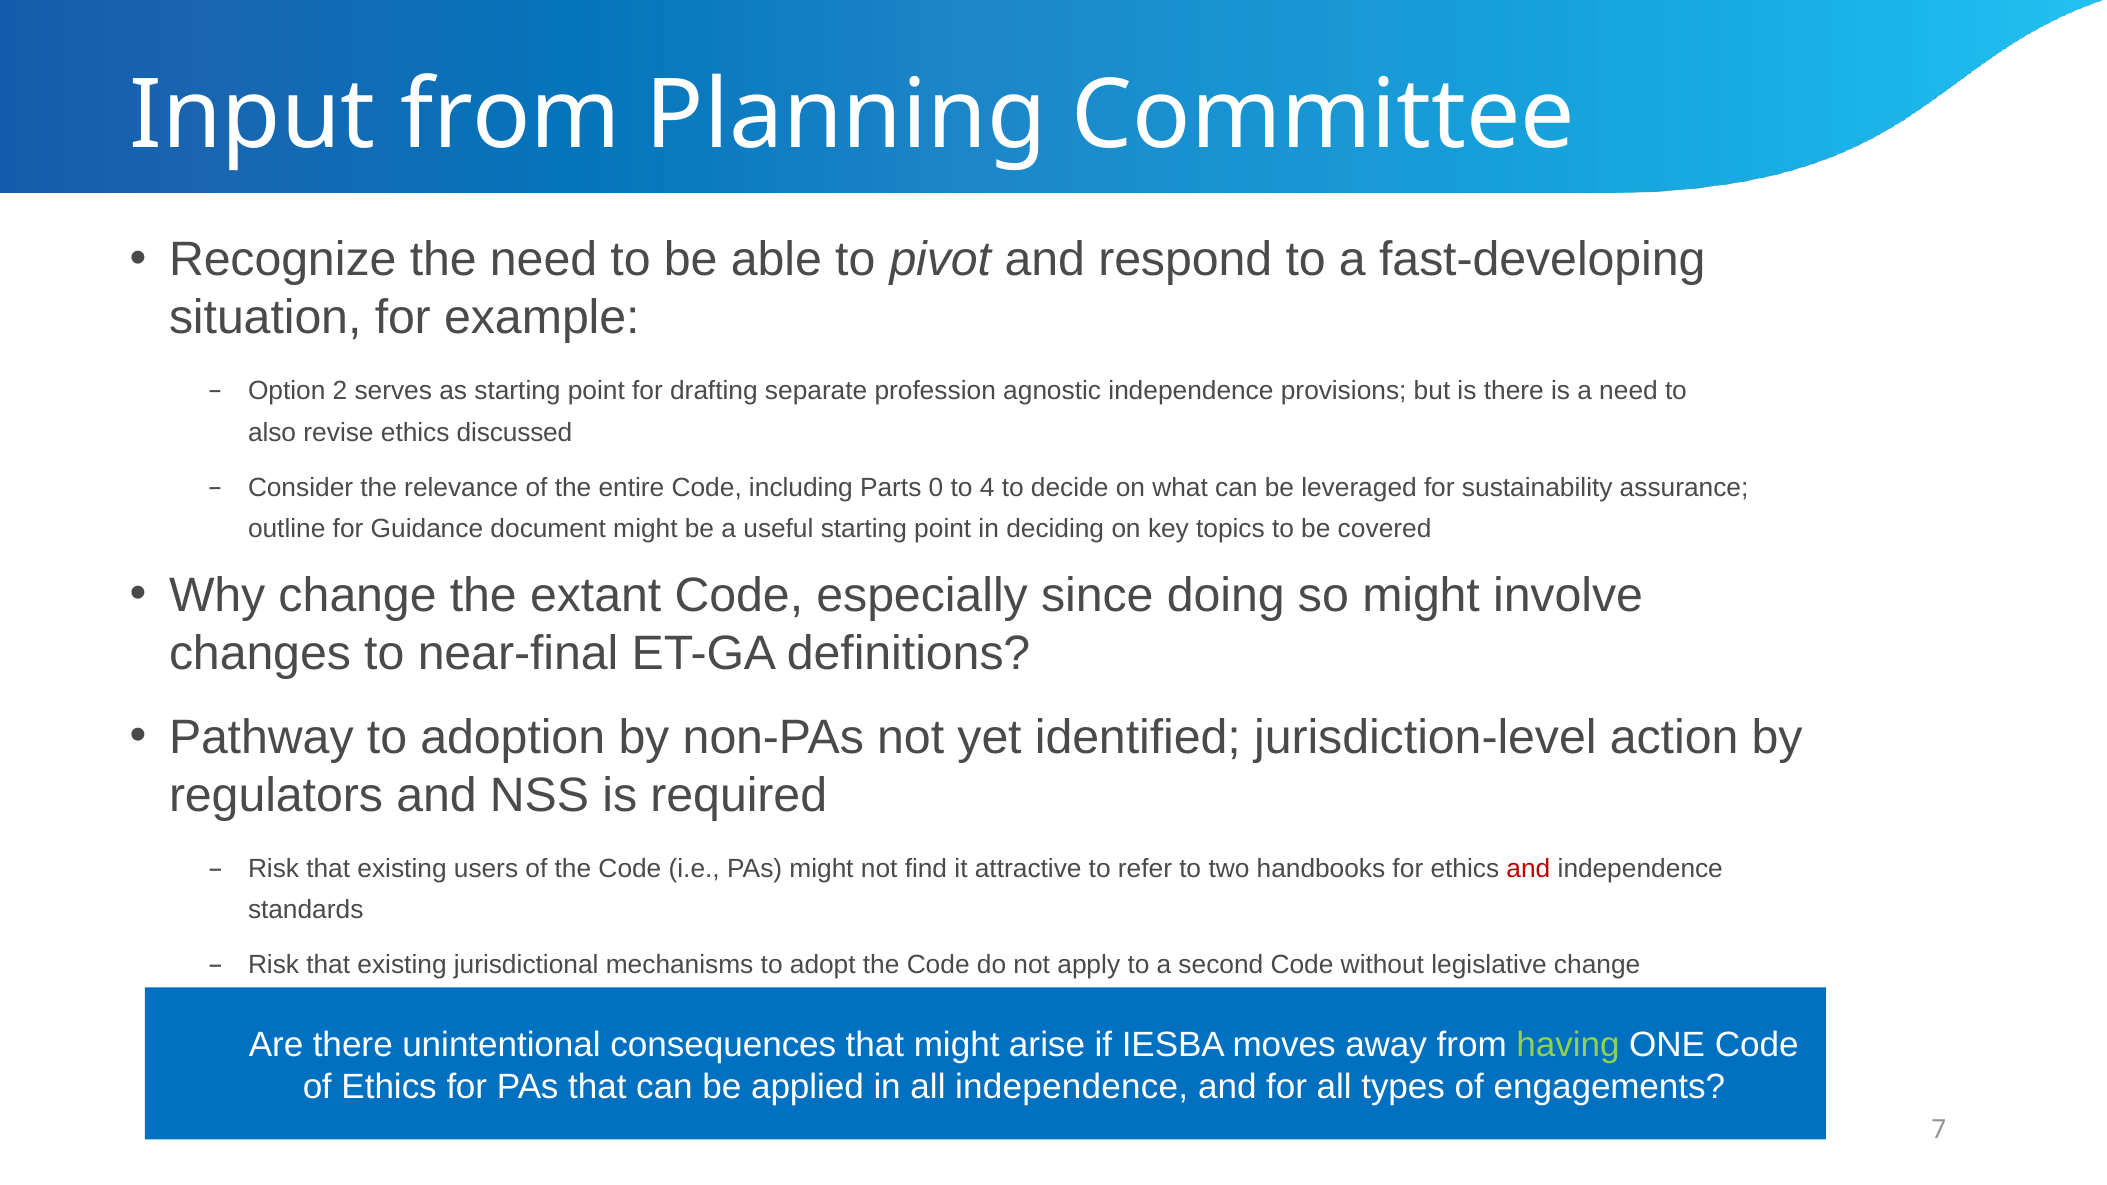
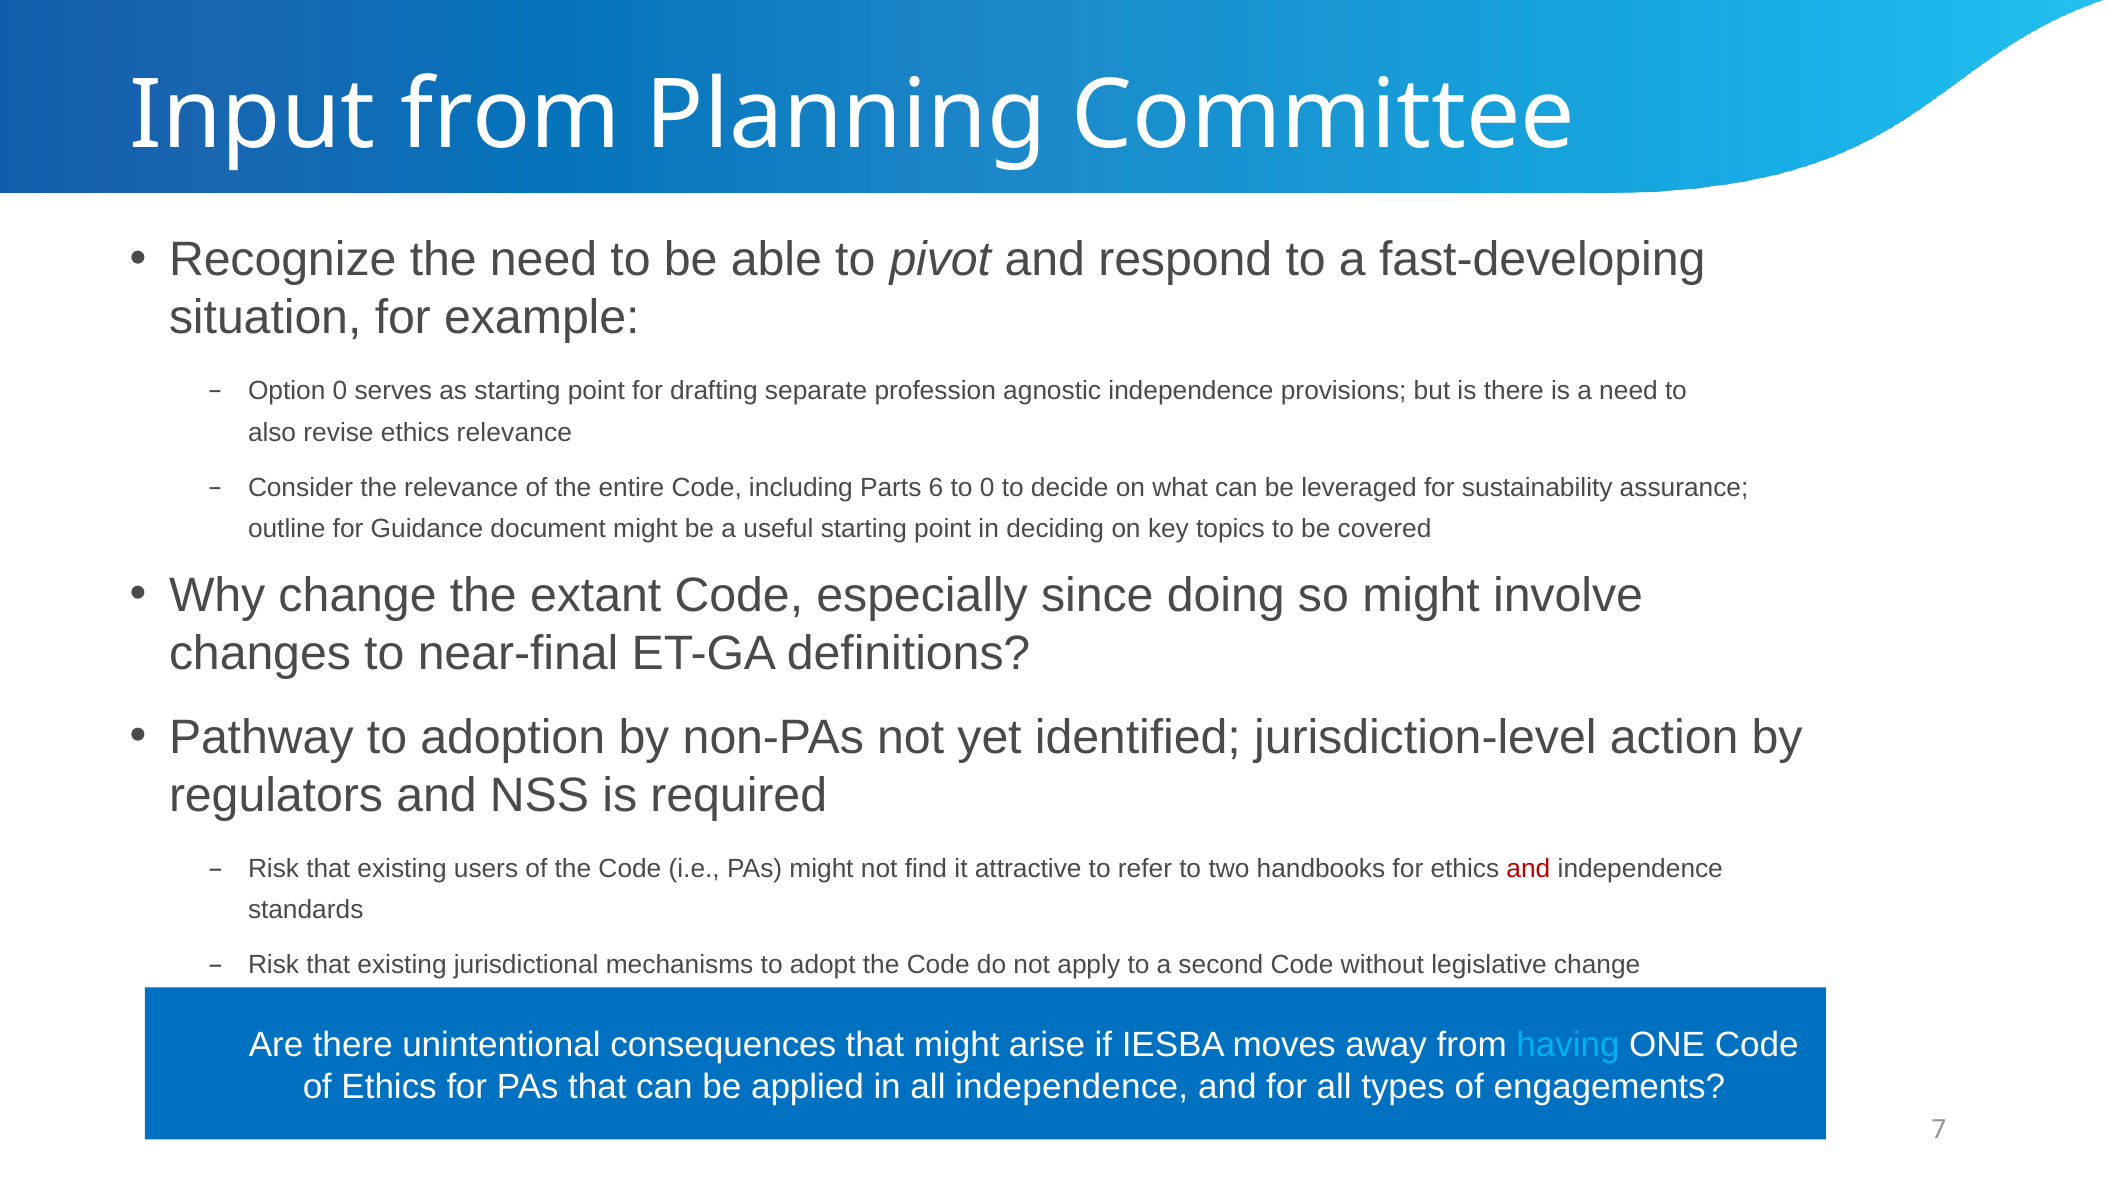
Option 2: 2 -> 0 (340, 391)
ethics discussed: discussed -> relevance (514, 433)
0: 0 -> 6 (936, 487)
to 4: 4 -> 0 (987, 487)
having colour: light green -> light blue (1568, 1045)
